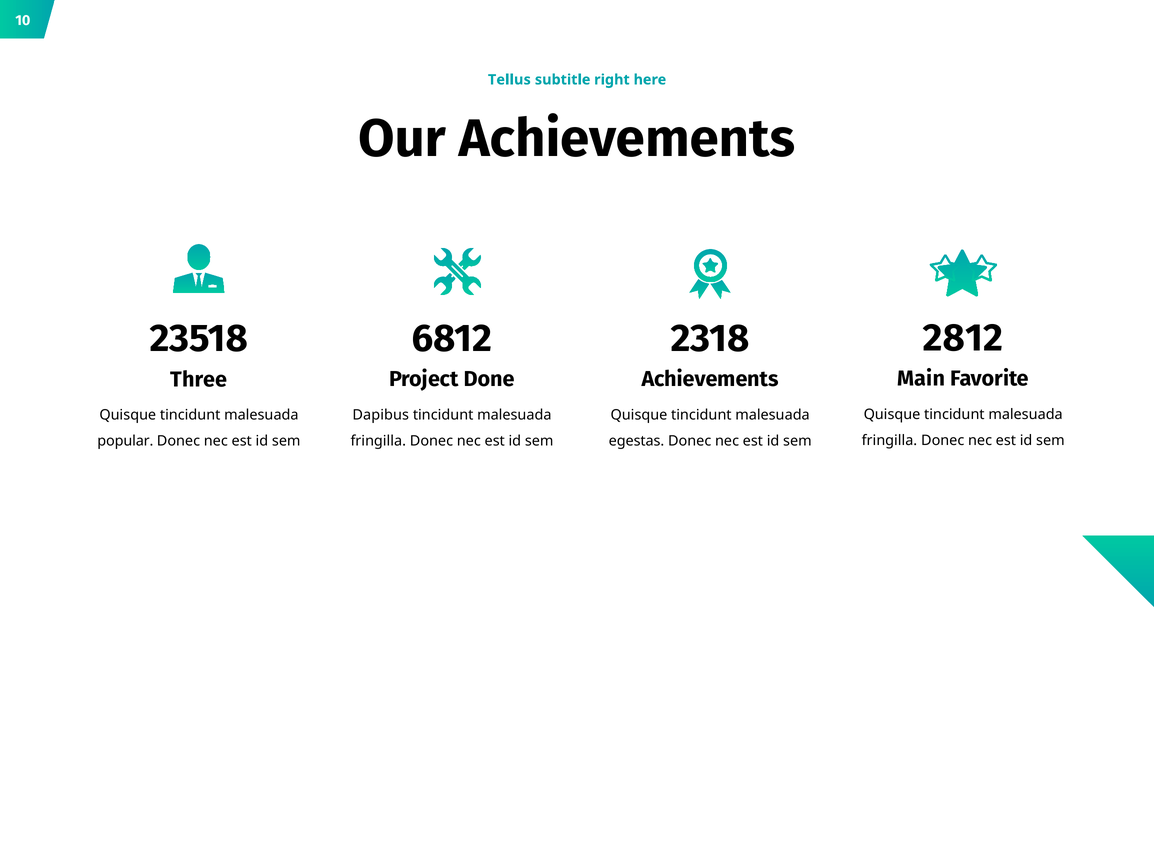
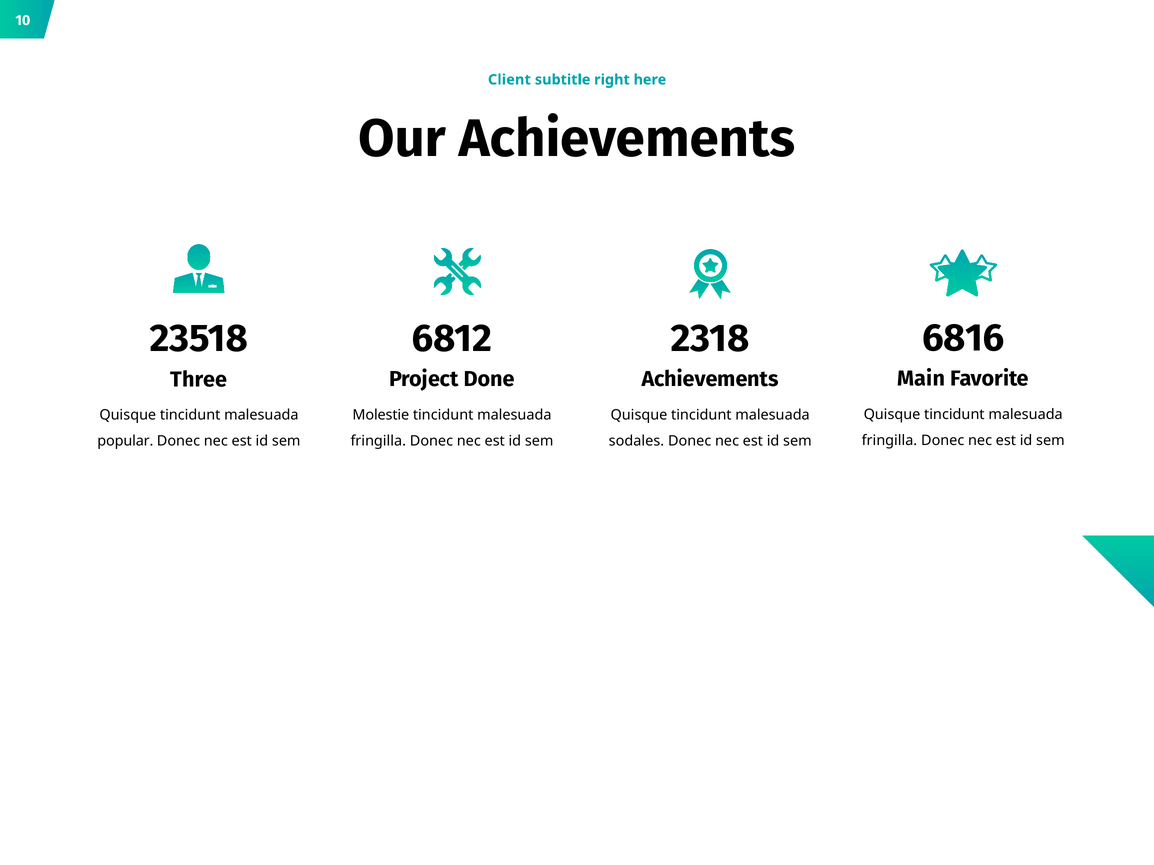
Tellus: Tellus -> Client (509, 80)
2812: 2812 -> 6816 (963, 338)
Dapibus: Dapibus -> Molestie (381, 415)
egestas: egestas -> sodales (636, 441)
